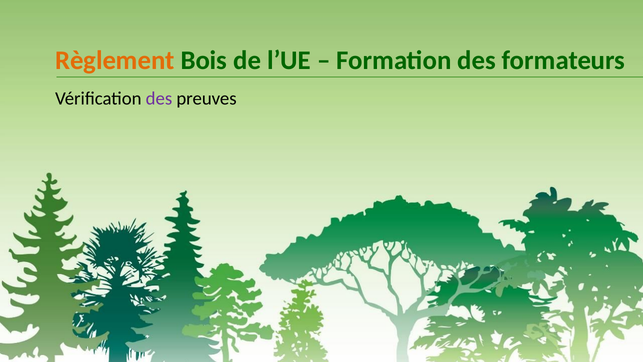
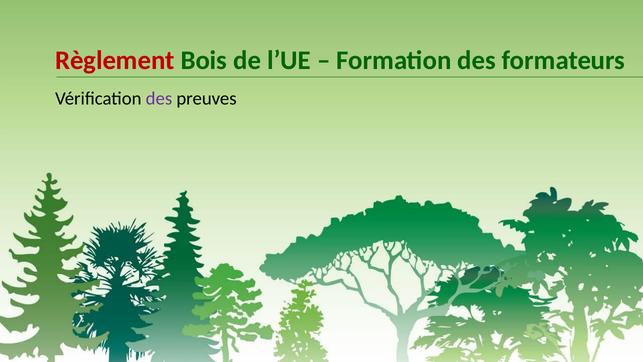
Règlement colour: orange -> red (115, 60)
